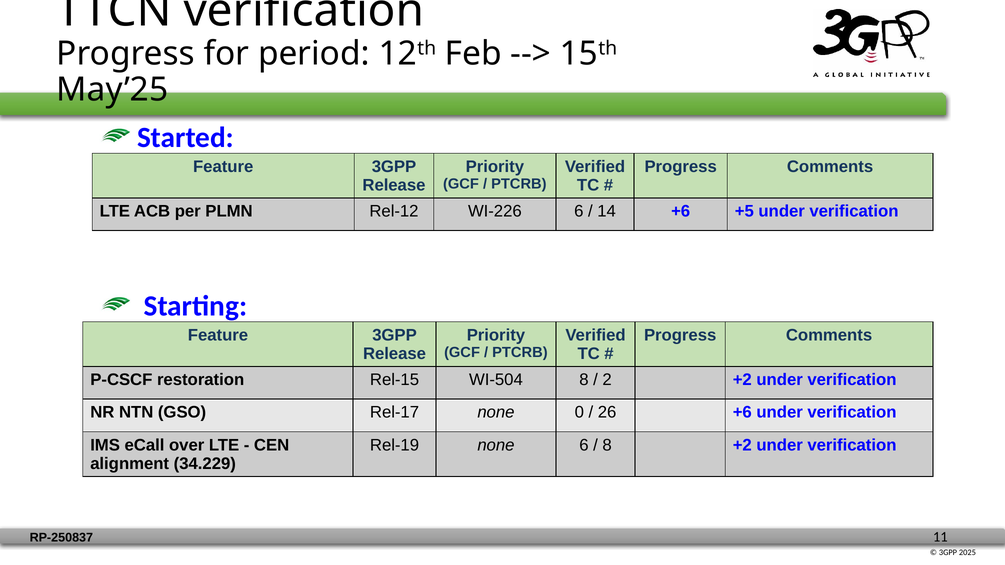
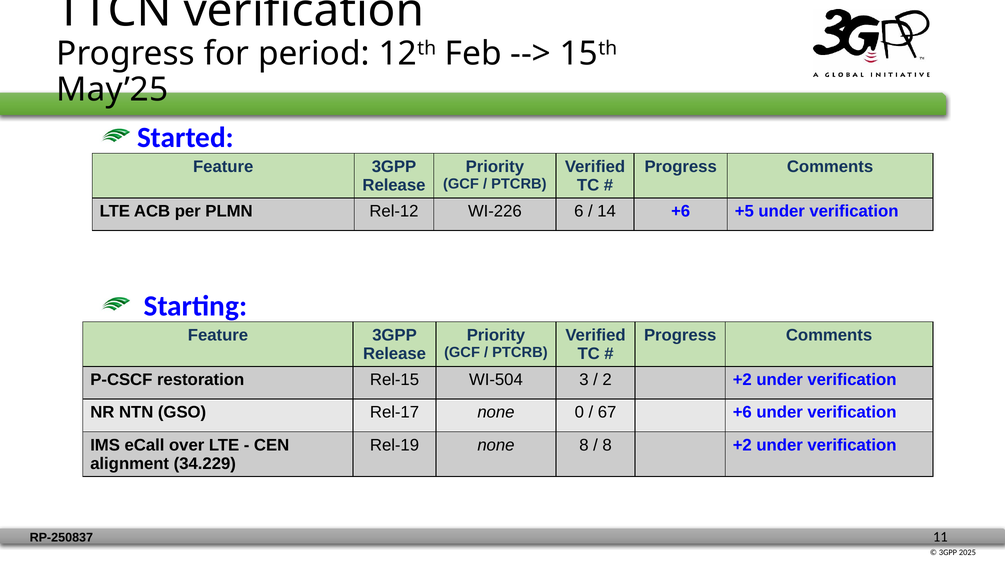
WI-504 8: 8 -> 3 (584, 380)
26: 26 -> 67 (607, 413)
none 6: 6 -> 8 (584, 445)
